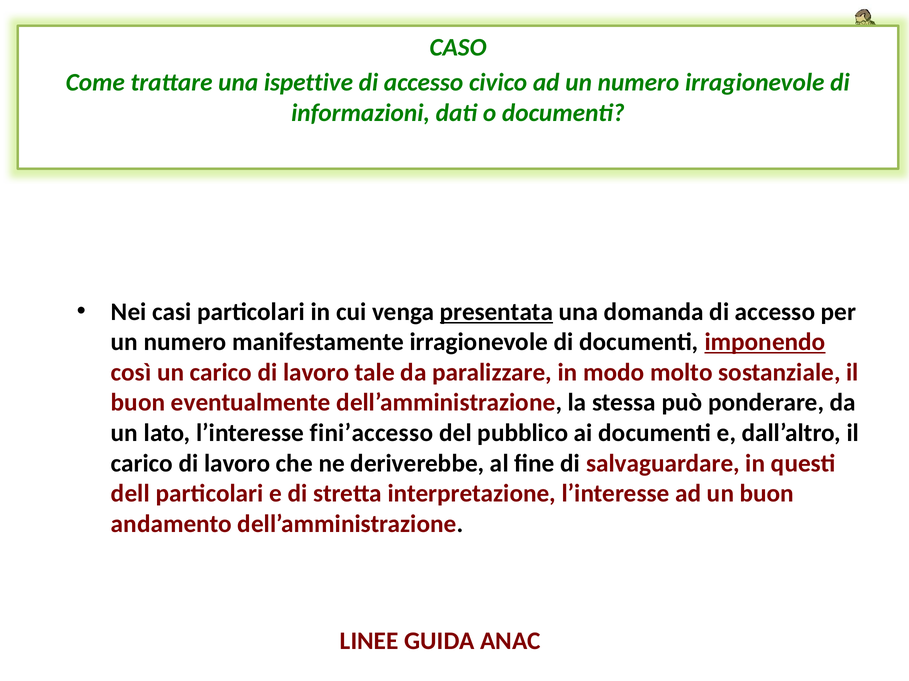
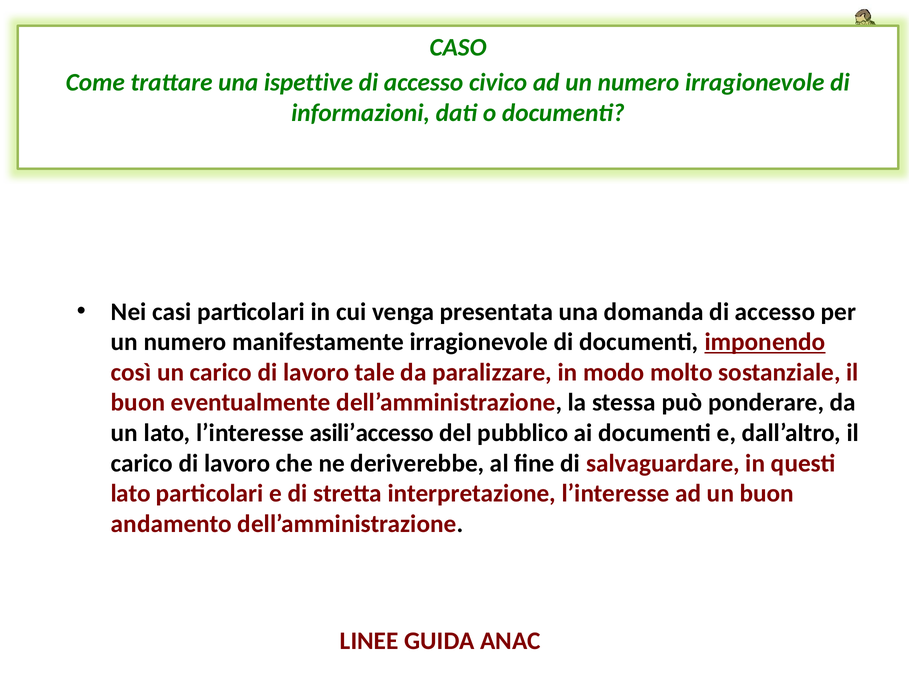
presentata underline: present -> none (496, 312)
fini’accesso: fini’accesso -> asili’accesso (372, 433)
dell: dell -> lato (131, 494)
